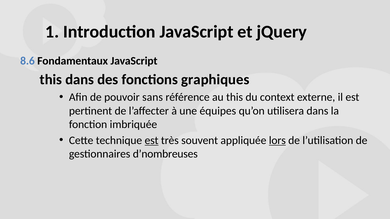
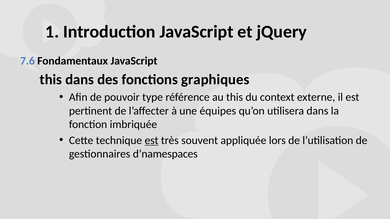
8.6: 8.6 -> 7.6 (27, 61)
sans: sans -> type (153, 97)
lors underline: present -> none (277, 141)
d’nombreuses: d’nombreuses -> d’namespaces (165, 154)
